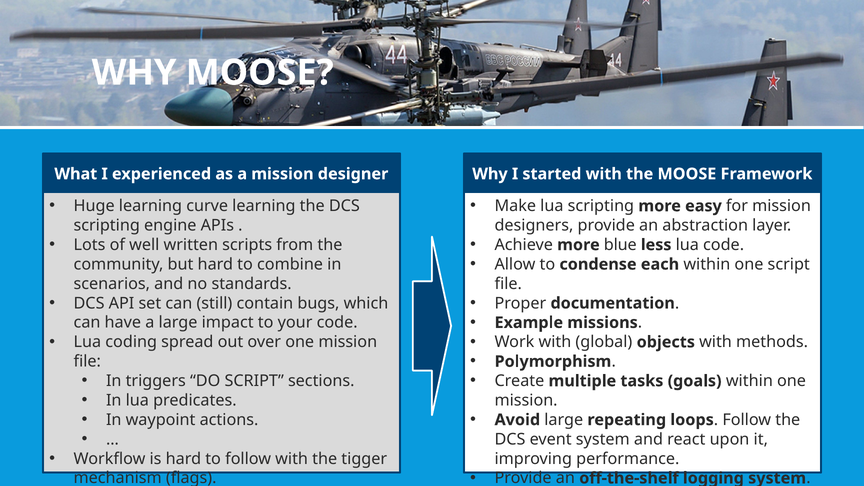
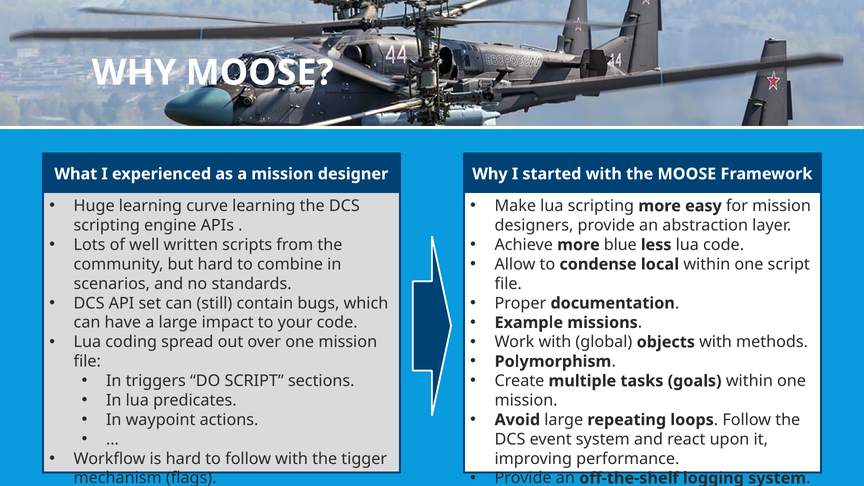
each: each -> local (660, 264)
